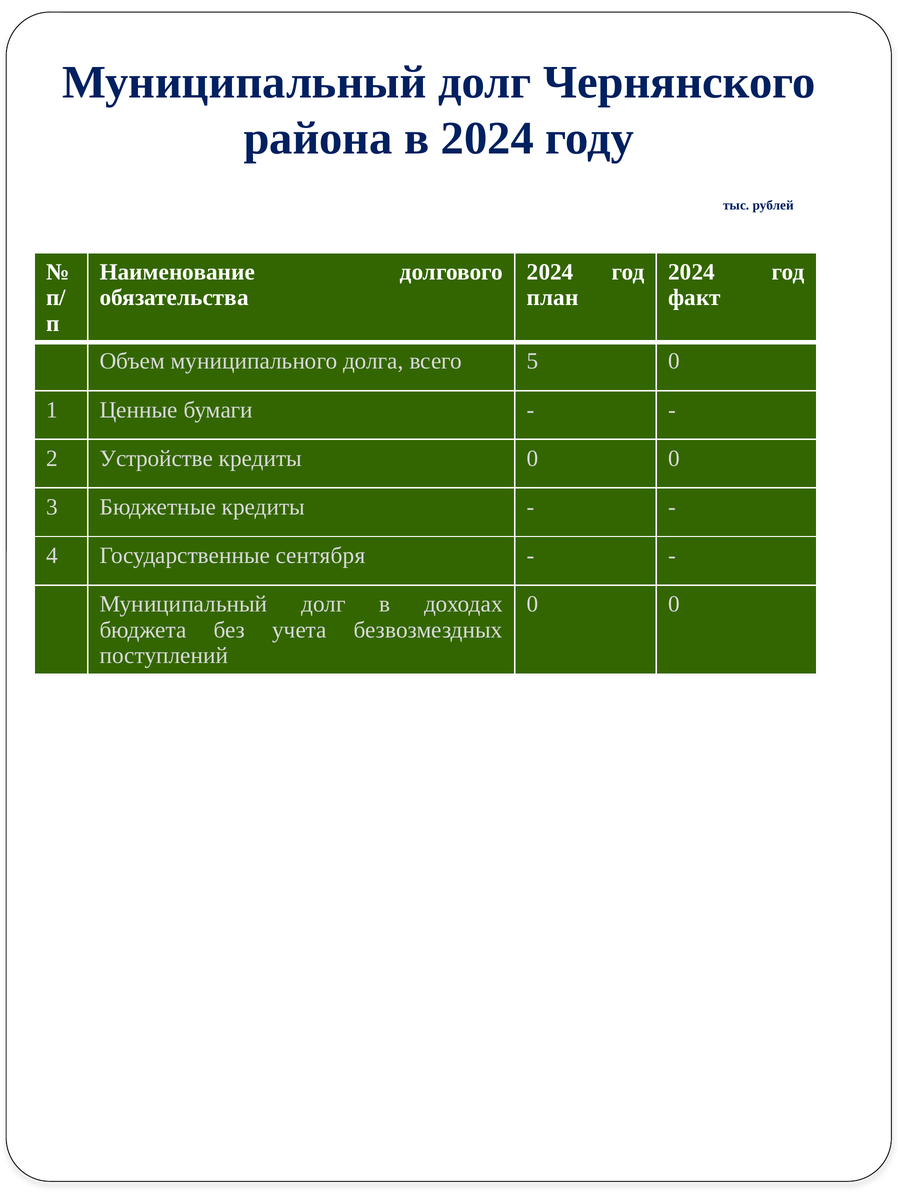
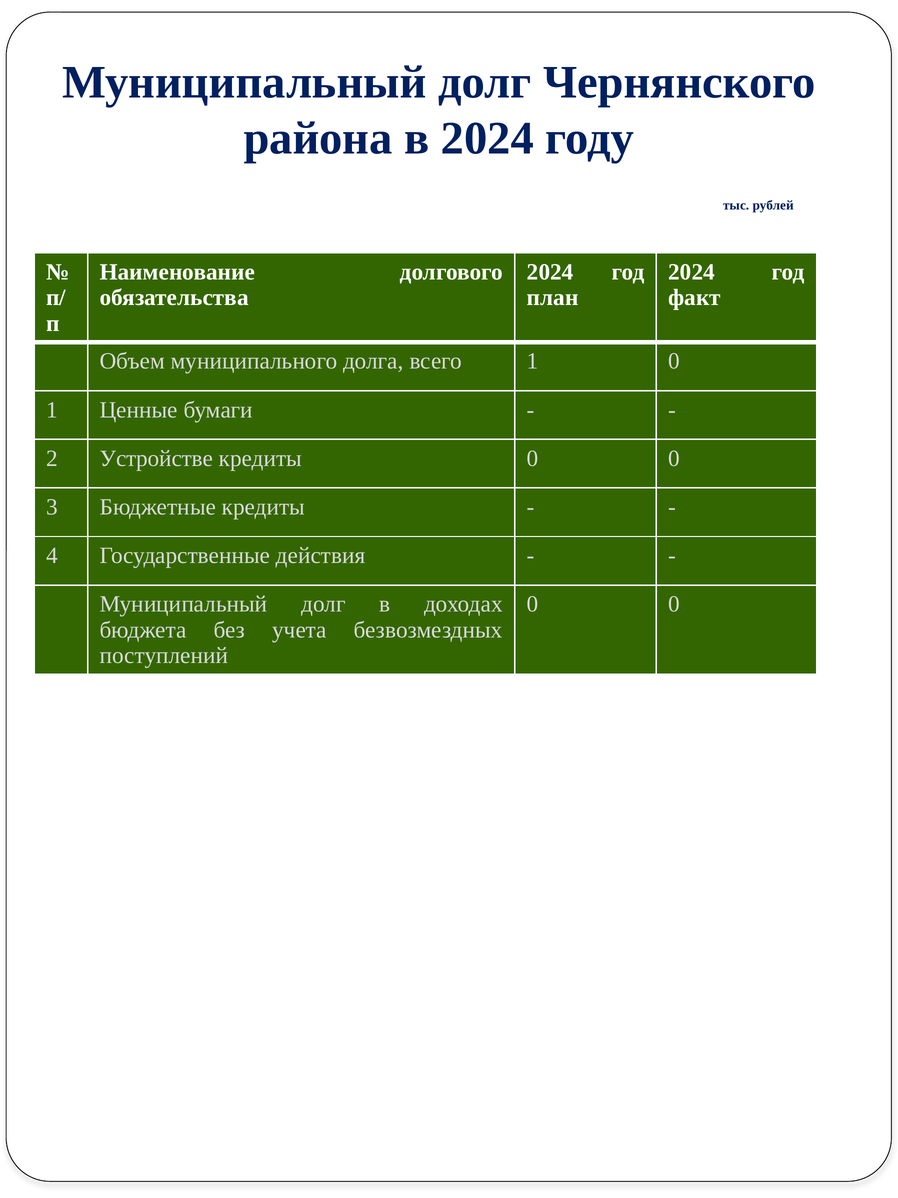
всего 5: 5 -> 1 (533, 361)
сентября: сентября -> действия (321, 555)
